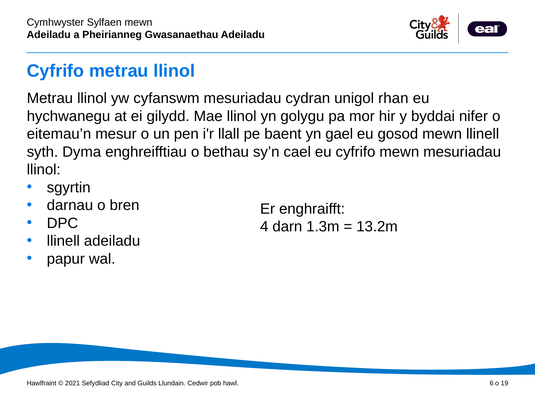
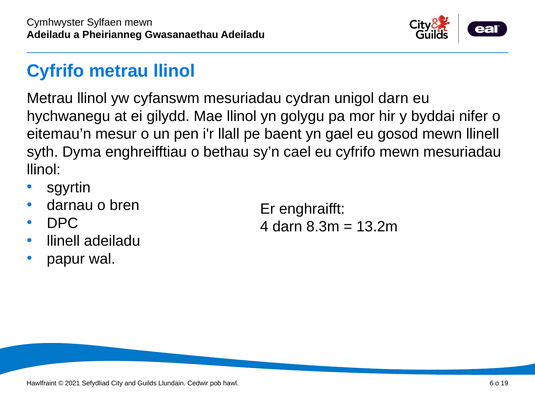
unigol rhan: rhan -> darn (393, 98)
1.3m: 1.3m -> 8.3m (323, 227)
